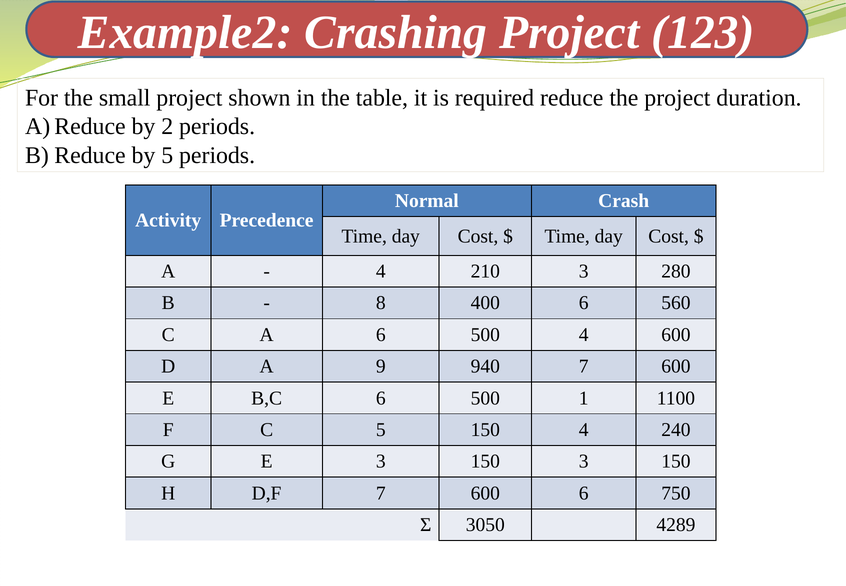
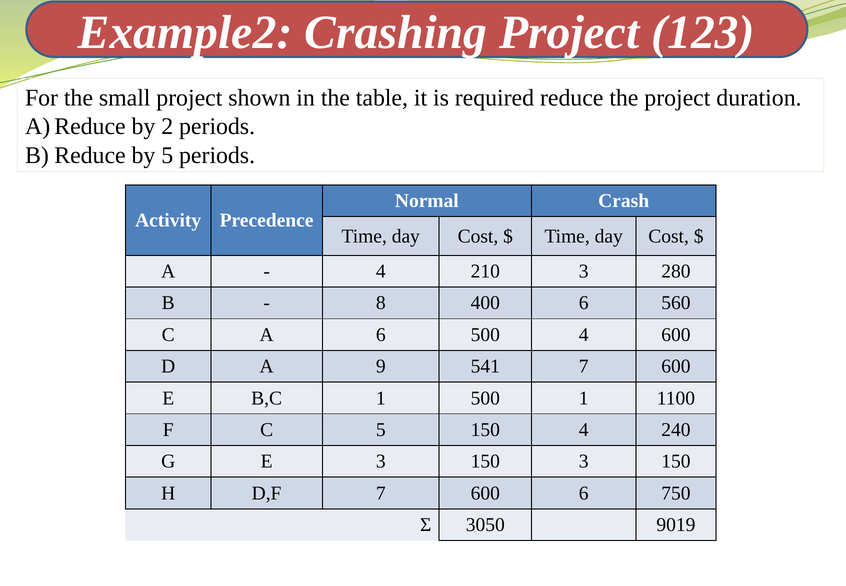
940: 940 -> 541 (485, 366)
B,C 6: 6 -> 1 (381, 398)
4289: 4289 -> 9019 (676, 525)
